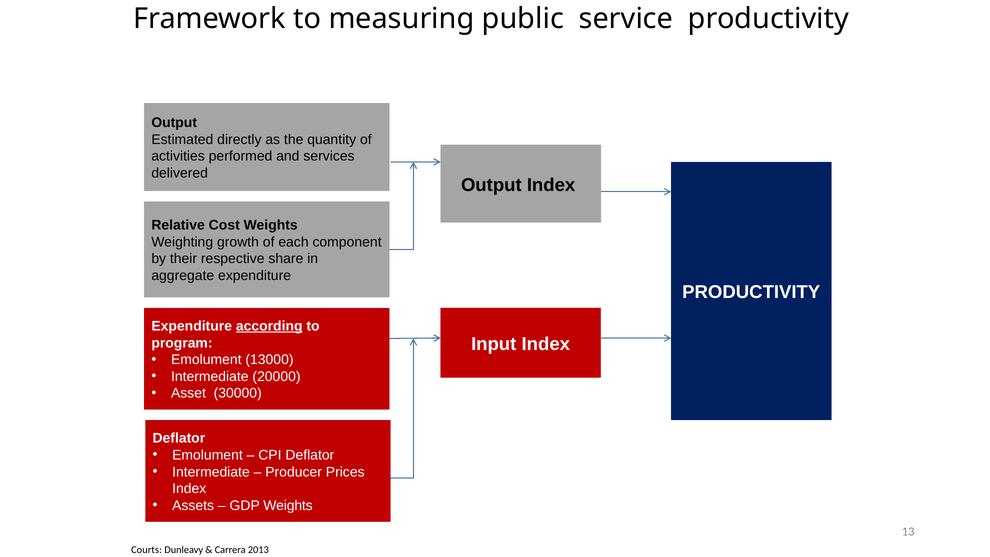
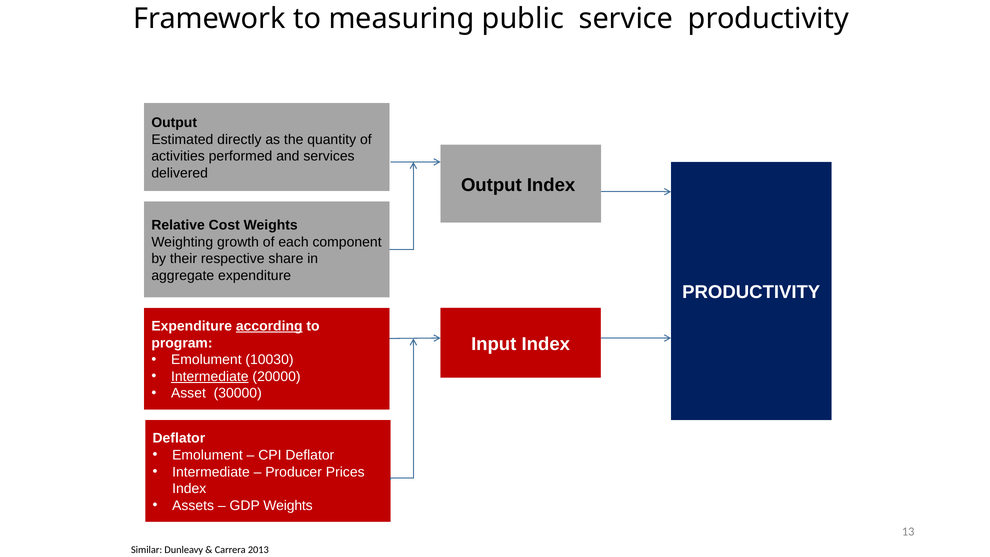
13000: 13000 -> 10030 (269, 360)
Intermediate underline: none -> present (210, 376)
Courts: Courts -> Similar (147, 550)
